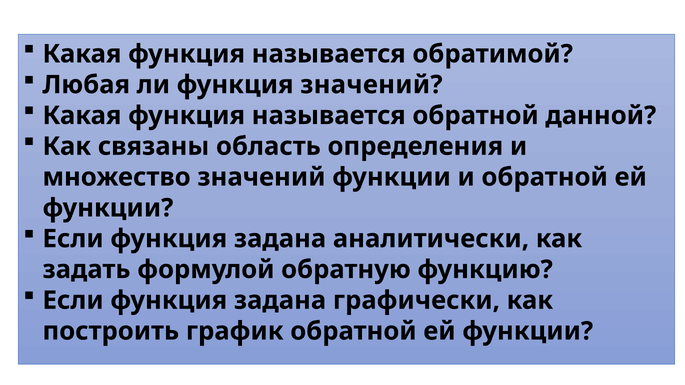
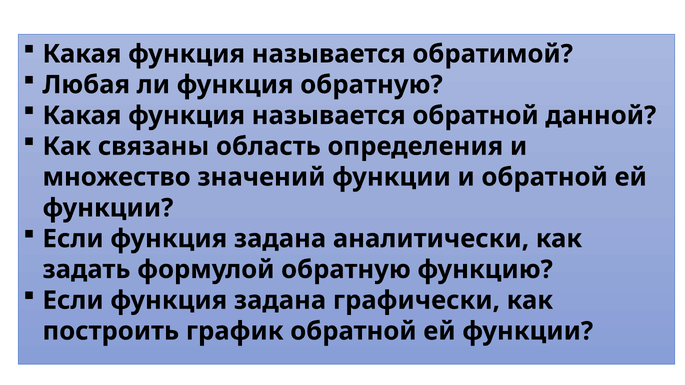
функция значений: значений -> обратную (371, 85)
